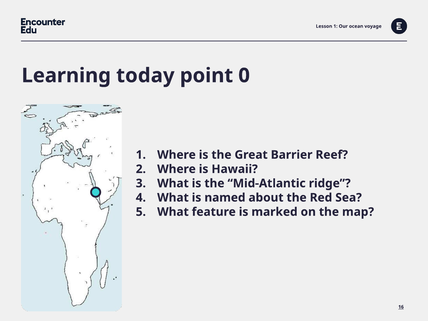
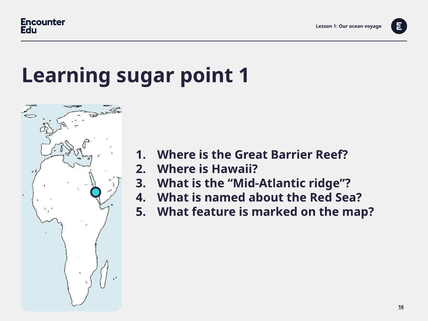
today: today -> sugar (145, 76)
point 0: 0 -> 1 (244, 76)
